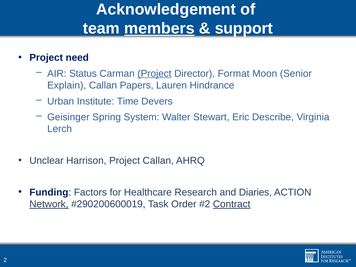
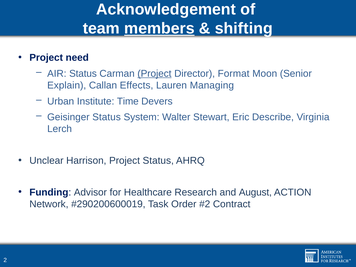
support: support -> shifting (244, 28)
Papers: Papers -> Effects (137, 85)
Hindrance: Hindrance -> Managing (212, 85)
Geisinger Spring: Spring -> Status (107, 117)
Project Callan: Callan -> Status (158, 161)
Factors: Factors -> Advisor (90, 192)
Diaries: Diaries -> August (255, 192)
Network underline: present -> none (49, 204)
Contract underline: present -> none (232, 204)
